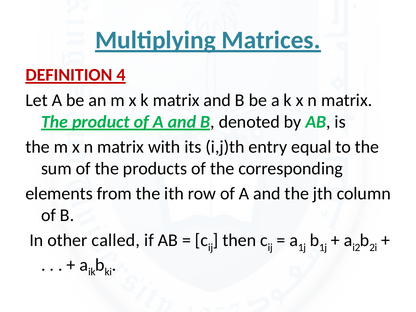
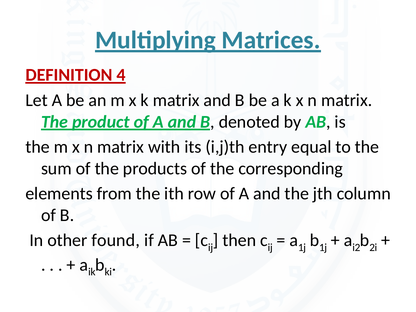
called: called -> found (116, 240)
